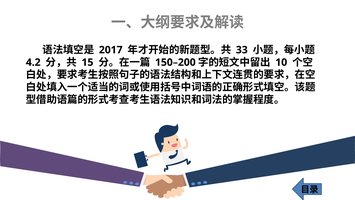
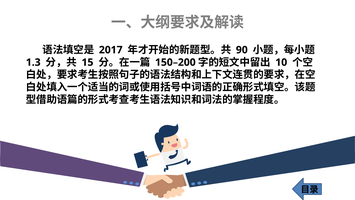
33: 33 -> 90 (242, 50)
4.2: 4.2 -> 1.3 (33, 62)
